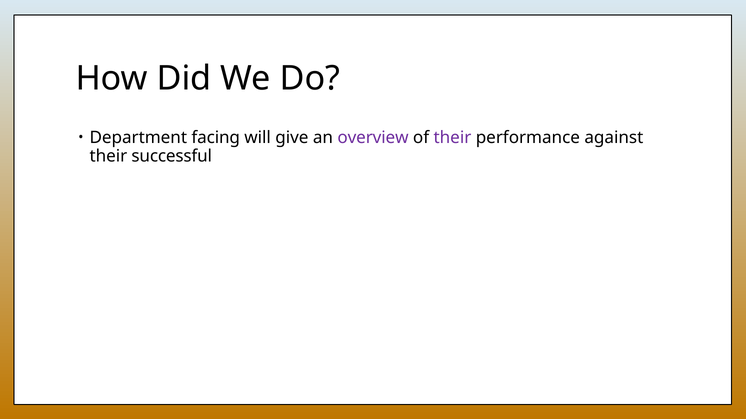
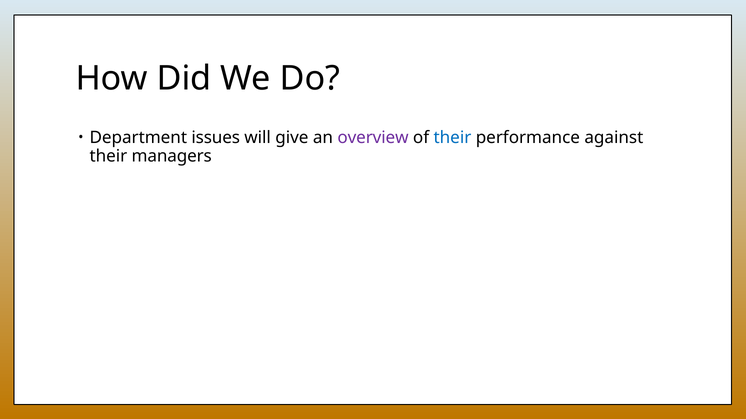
facing: facing -> issues (216, 138)
their colour: purple -> blue (452, 138)
successful: successful -> managers (172, 156)
